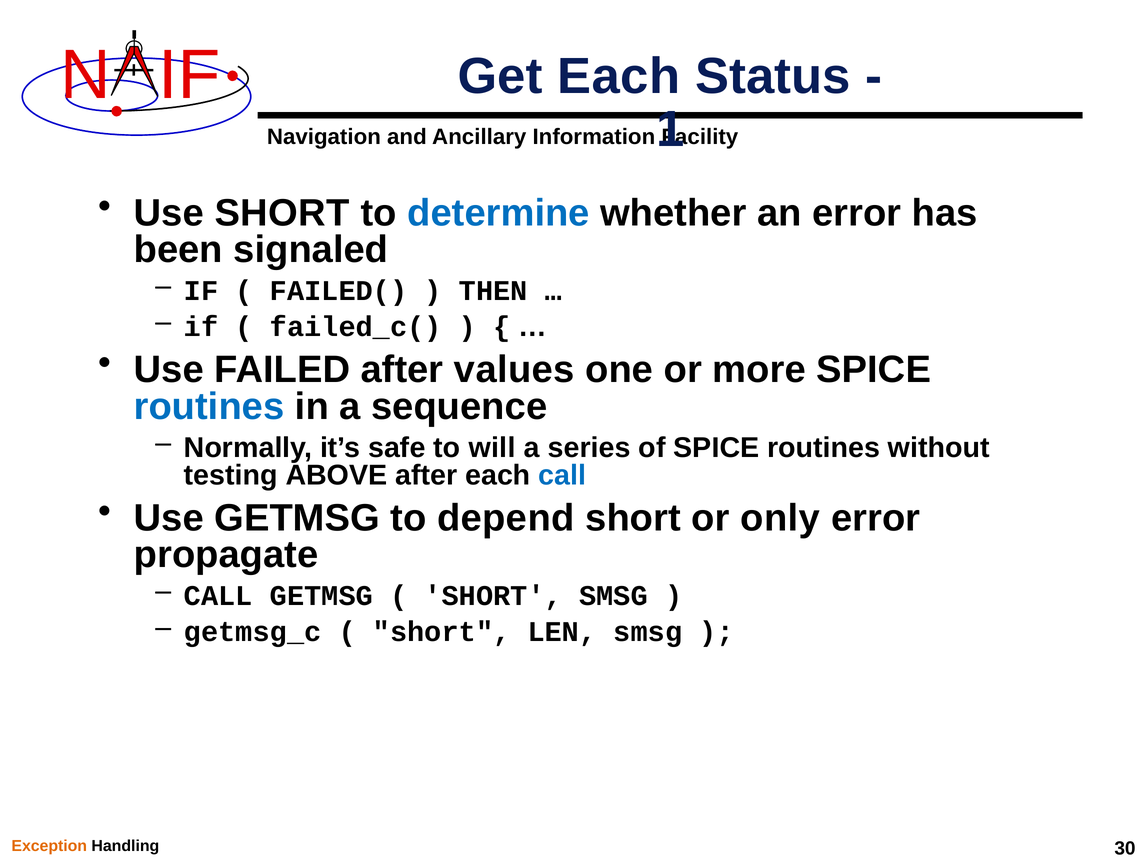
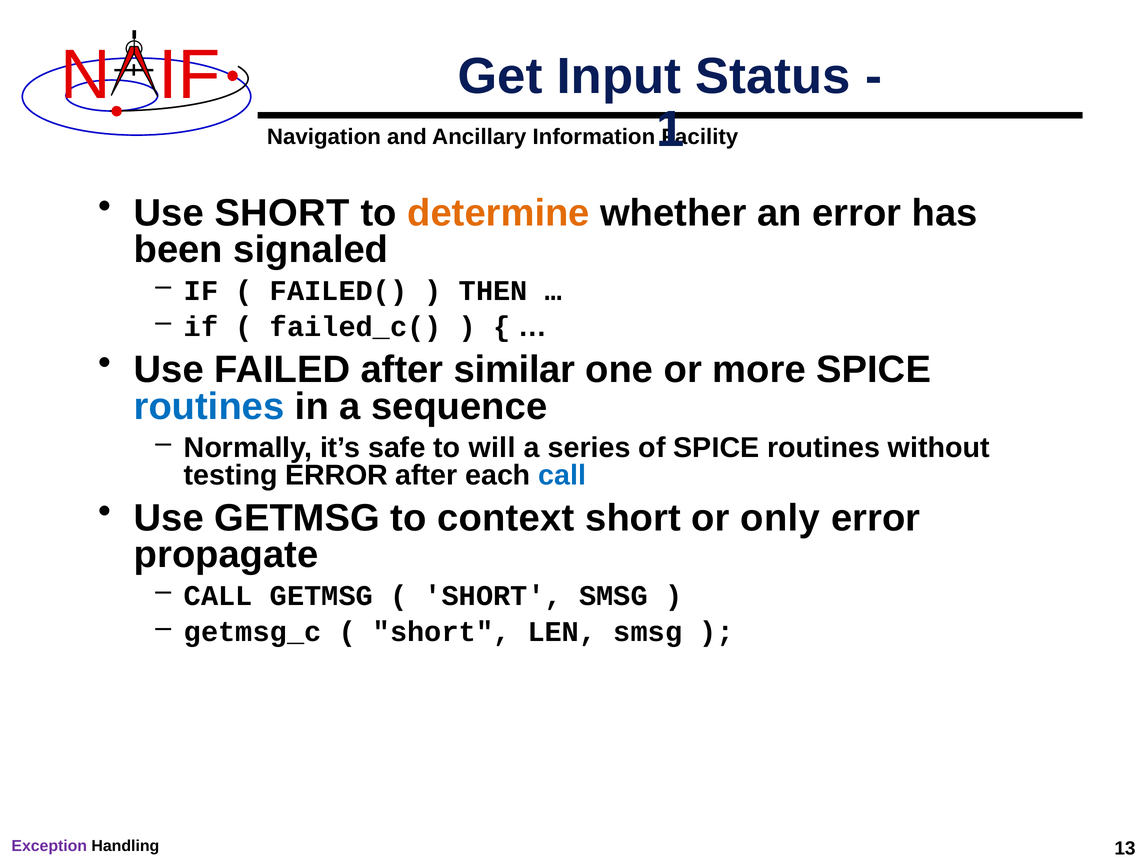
Get Each: Each -> Input (619, 77)
determine colour: blue -> orange (498, 213)
values: values -> similar (515, 370)
testing ABOVE: ABOVE -> ERROR (337, 475)
depend: depend -> context (506, 519)
Exception colour: orange -> purple (49, 847)
30: 30 -> 13 (1125, 849)
